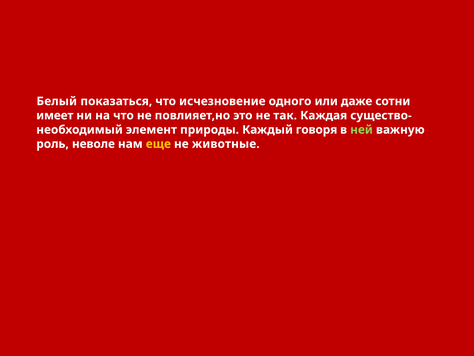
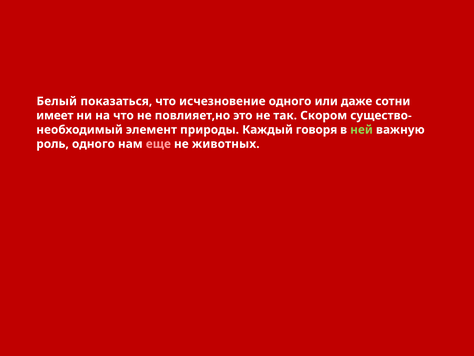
Каждая: Каждая -> Скором (324, 115)
роль неволе: неволе -> одного (93, 144)
еще colour: yellow -> pink (158, 144)
животные: животные -> животных (226, 144)
